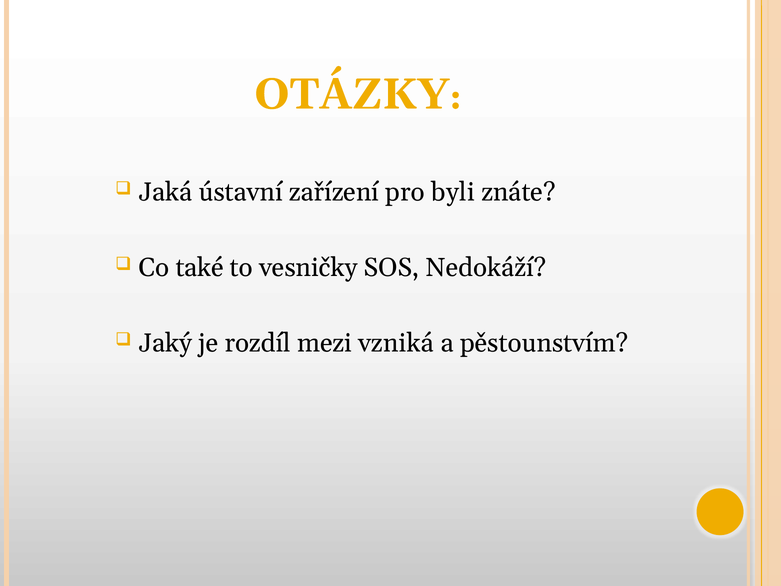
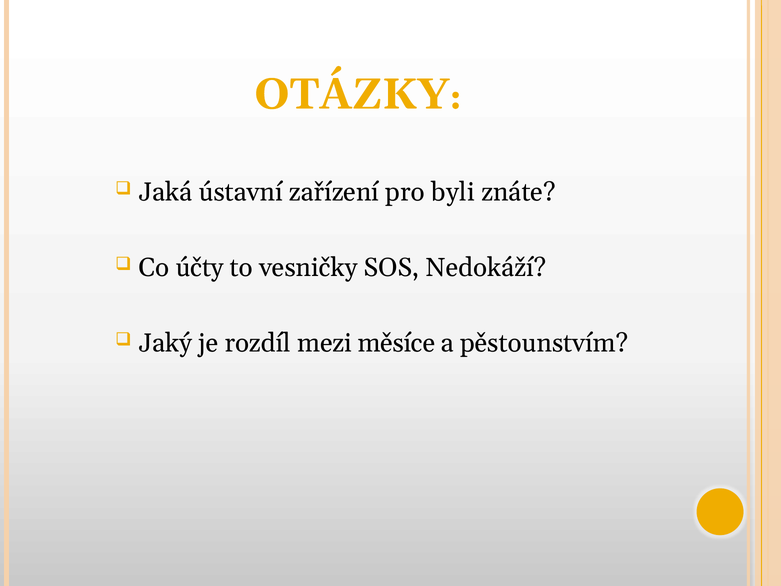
také: také -> účty (200, 268)
vzniká: vzniká -> měsíce (396, 343)
